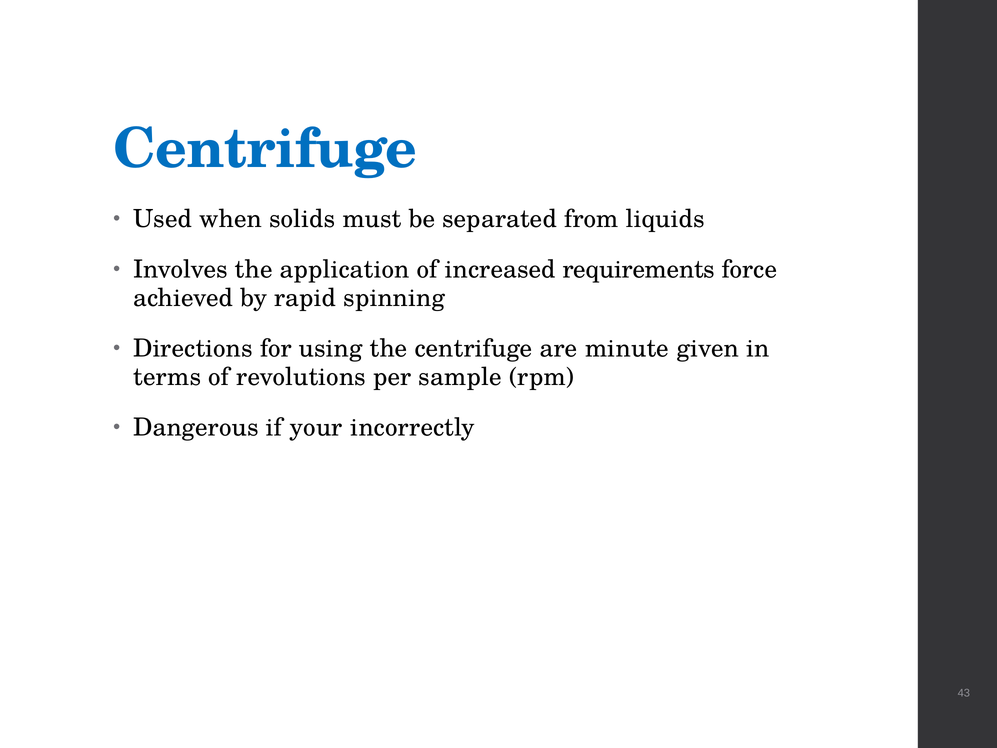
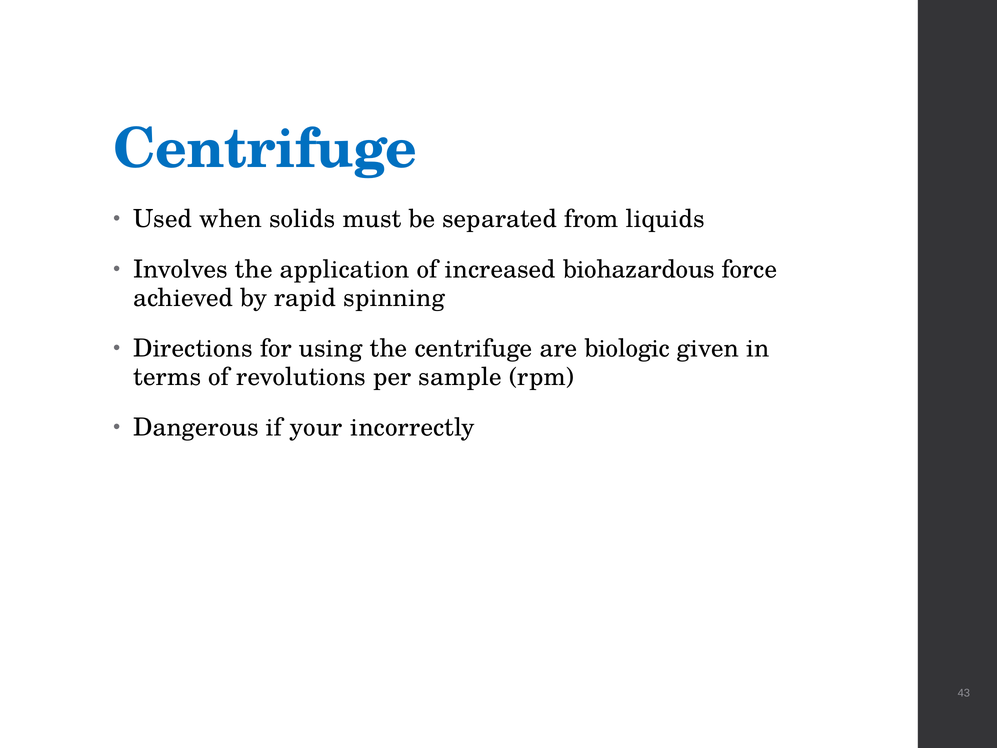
requirements: requirements -> biohazardous (639, 269)
minute: minute -> biologic (627, 348)
